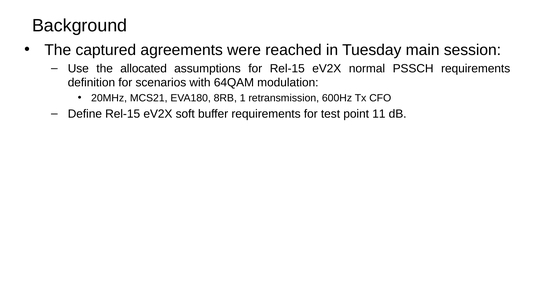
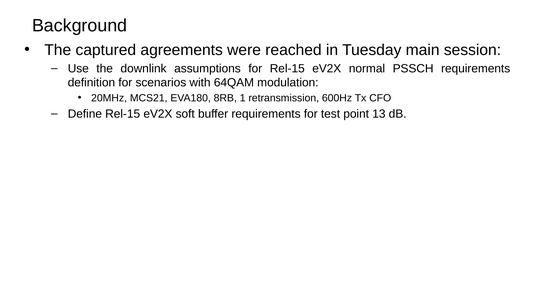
allocated: allocated -> downlink (144, 68)
11: 11 -> 13 (379, 114)
